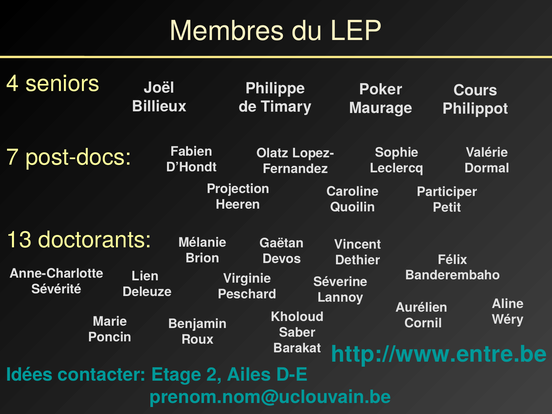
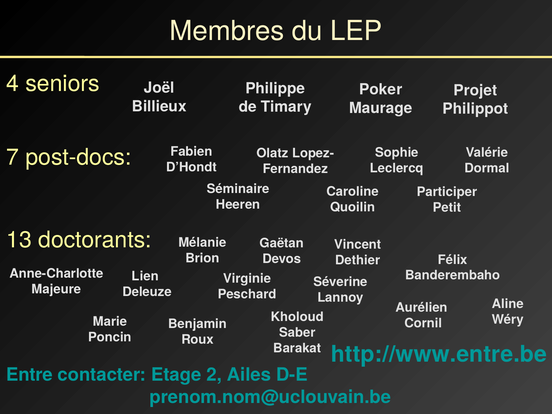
Cours: Cours -> Projet (475, 91)
Projection: Projection -> Séminaire (238, 189)
Sévérité: Sévérité -> Majeure (56, 289)
Idées: Idées -> Entre (29, 375)
